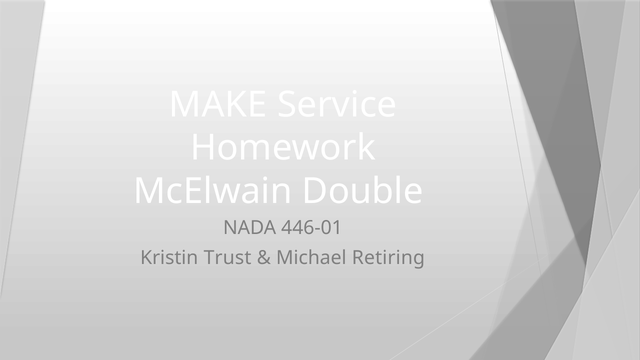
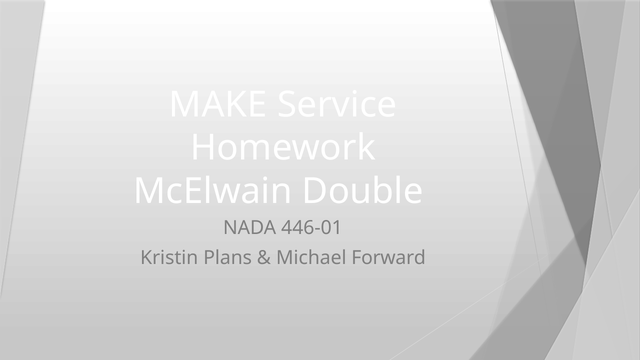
Trust: Trust -> Plans (228, 258)
Retiring: Retiring -> Forward (389, 258)
